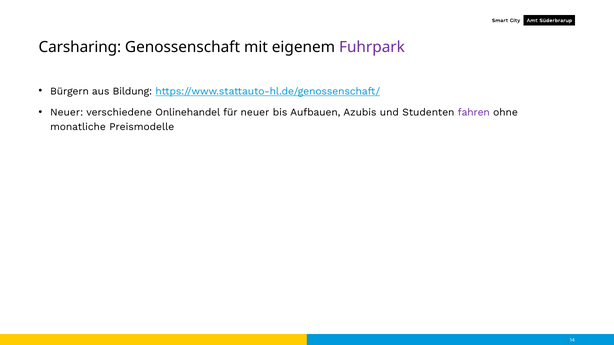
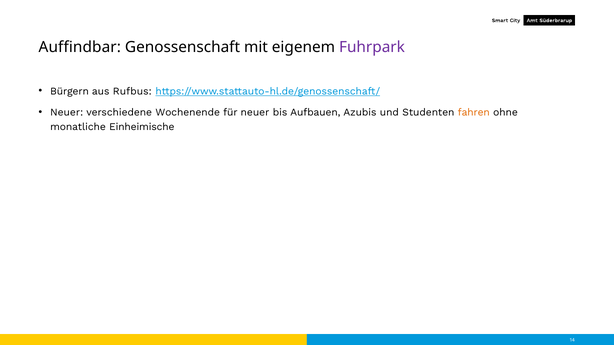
Carsharing: Carsharing -> Auffindbar (80, 47)
Bildung: Bildung -> Rufbus (132, 91)
Onlinehandel: Onlinehandel -> Wochenende (188, 112)
fahren colour: purple -> orange (474, 112)
Preismodelle: Preismodelle -> Einheimische (142, 127)
